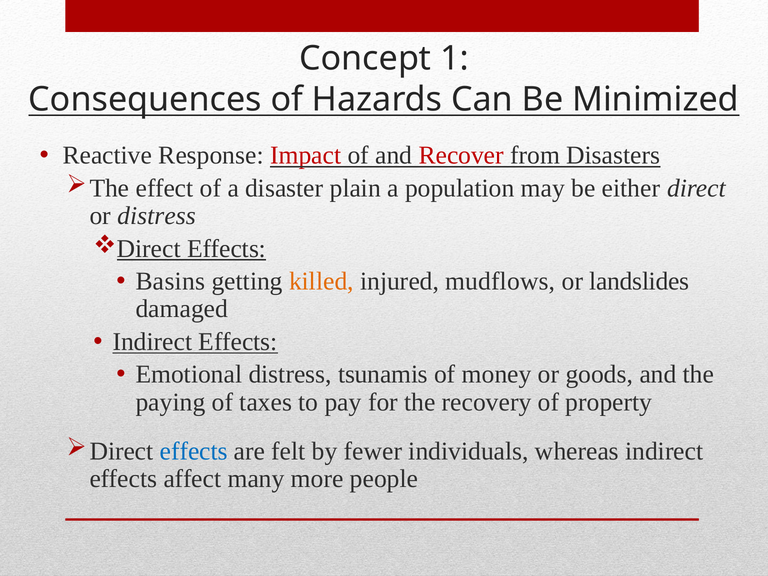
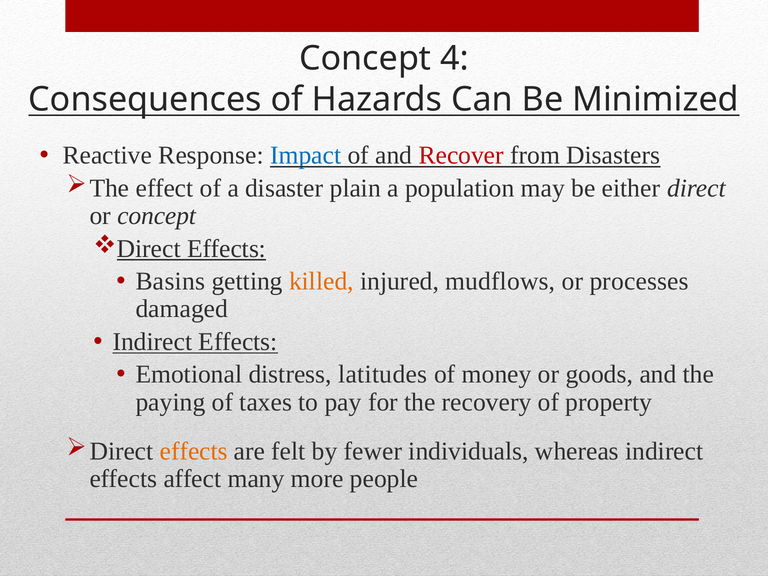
1: 1 -> 4 (455, 59)
Impact colour: red -> blue (306, 155)
or distress: distress -> concept (157, 216)
landslides: landslides -> processes (639, 281)
tsunamis: tsunamis -> latitudes (383, 374)
effects colour: blue -> orange (194, 451)
